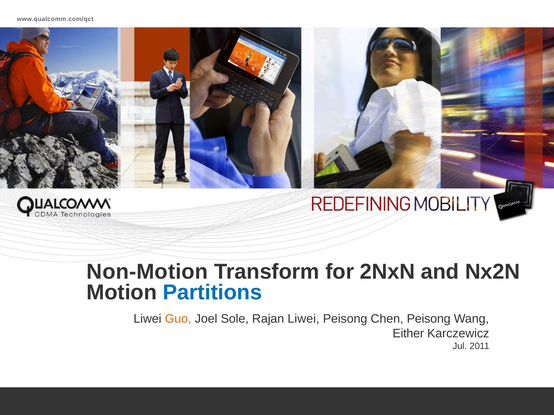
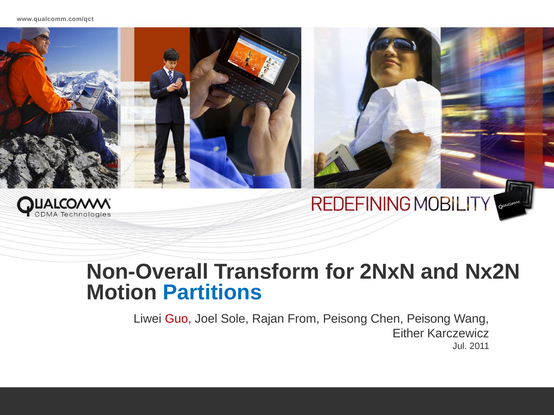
Non-Motion: Non-Motion -> Non-Overall (147, 272)
Guo colour: orange -> red (178, 319)
Rajan Liwei: Liwei -> From (304, 319)
